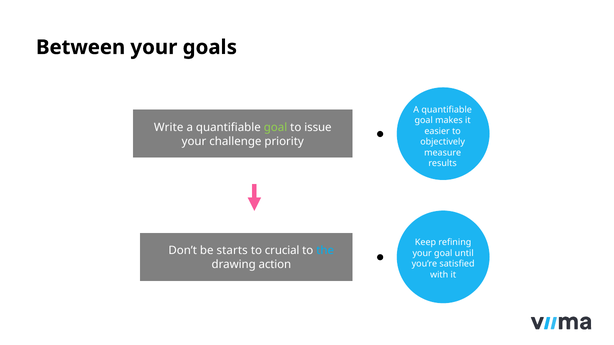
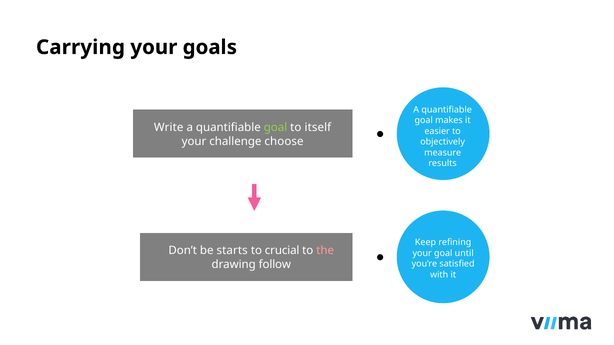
Between: Between -> Carrying (80, 47)
issue: issue -> itself (318, 128)
priority: priority -> choose (284, 142)
the colour: light blue -> pink (325, 251)
action: action -> follow (275, 265)
